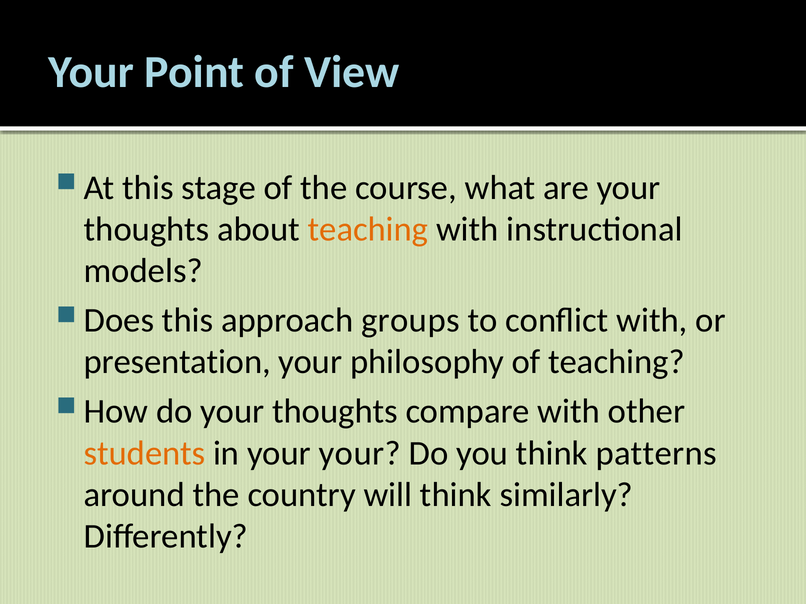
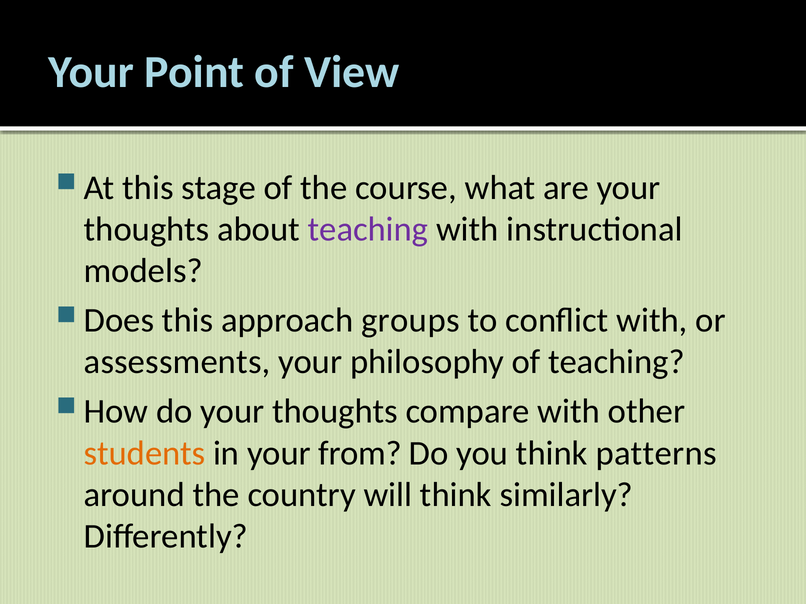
teaching colour: orange -> purple (368, 229)
presentation: presentation -> assessments (177, 362)
your your: your -> from (360, 453)
